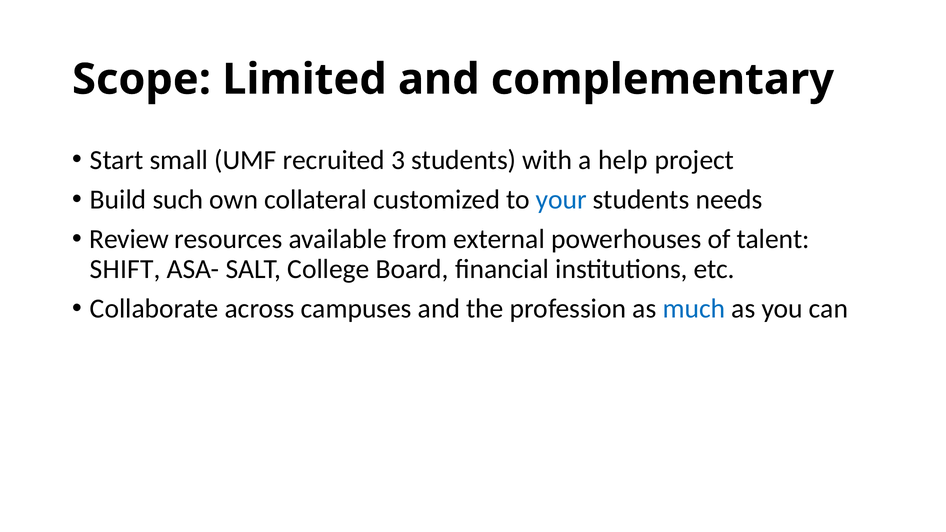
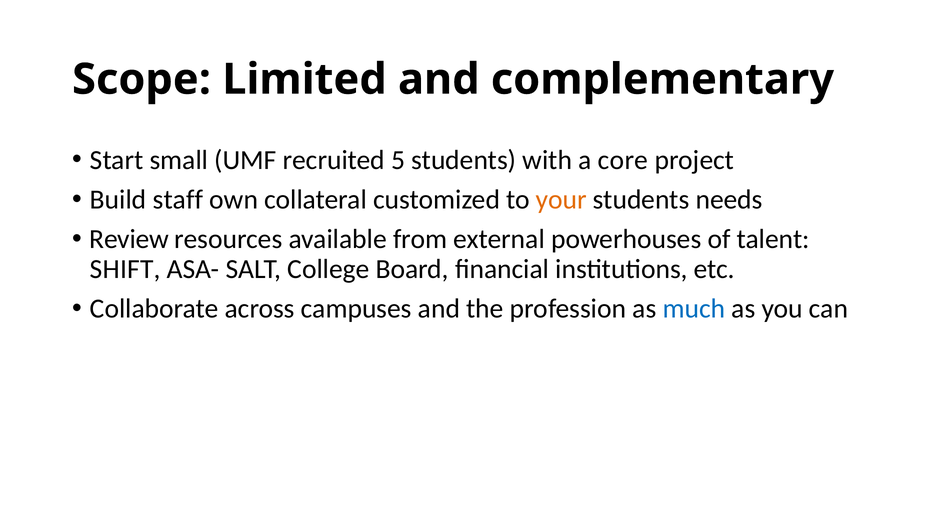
3: 3 -> 5 (398, 160)
help: help -> core (623, 160)
such: such -> staff (178, 200)
your colour: blue -> orange (561, 200)
